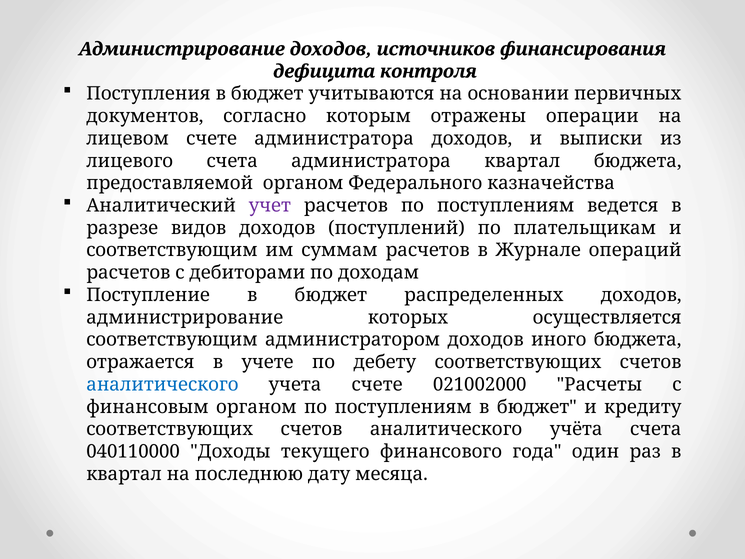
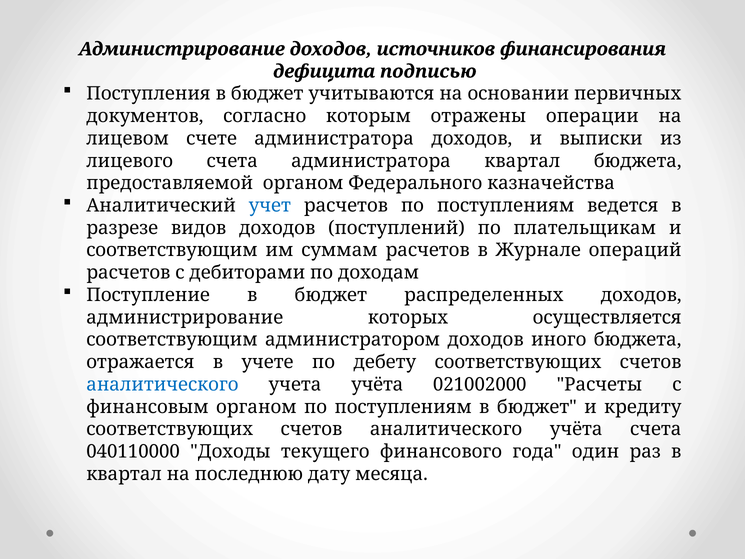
контроля: контроля -> подписью (428, 71)
учет colour: purple -> blue (270, 206)
учета счете: счете -> учёта (377, 384)
